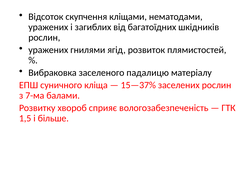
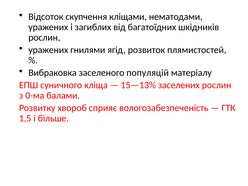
падалицю: падалицю -> популяцій (148, 73)
15—37%: 15—37% -> 15—13% (138, 85)
7-ма: 7-ма -> 0-ма (35, 96)
